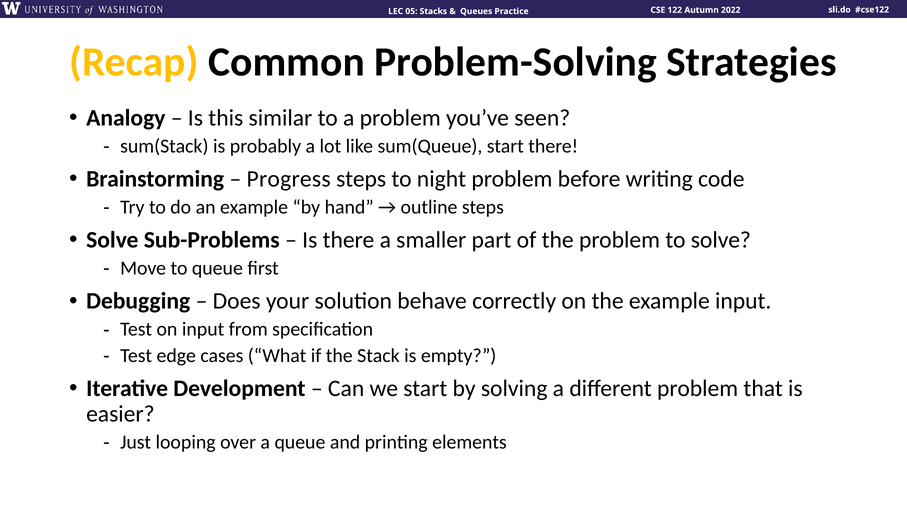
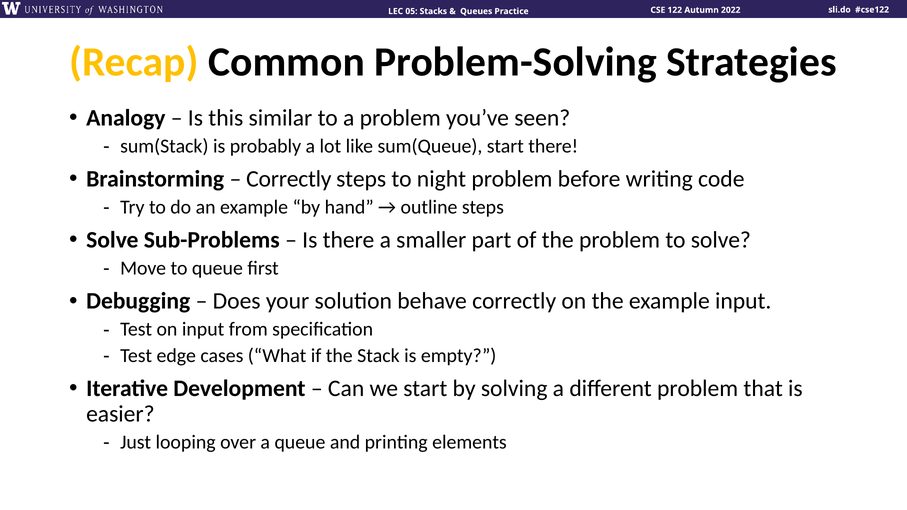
Progress: Progress -> Correctly (289, 179)
